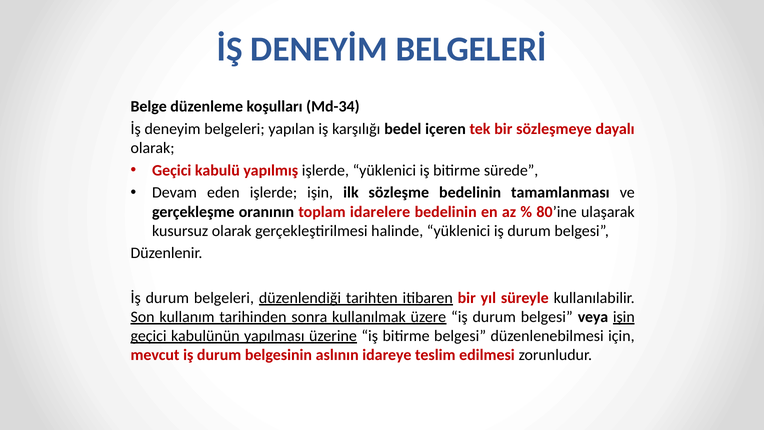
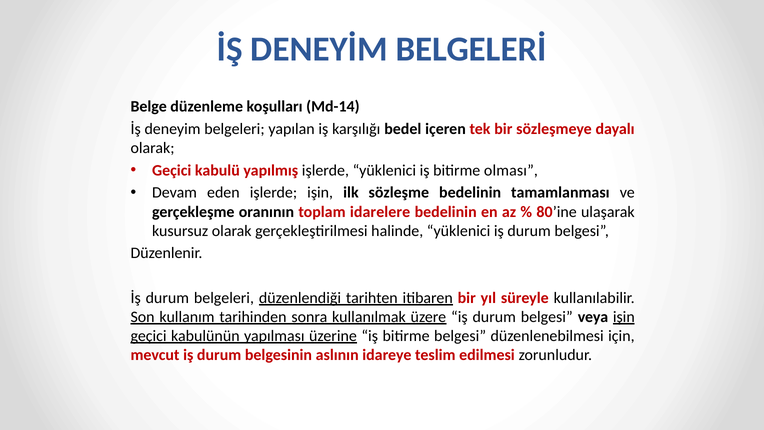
Md-34: Md-34 -> Md-14 (333, 107)
sürede: sürede -> olması (511, 170)
